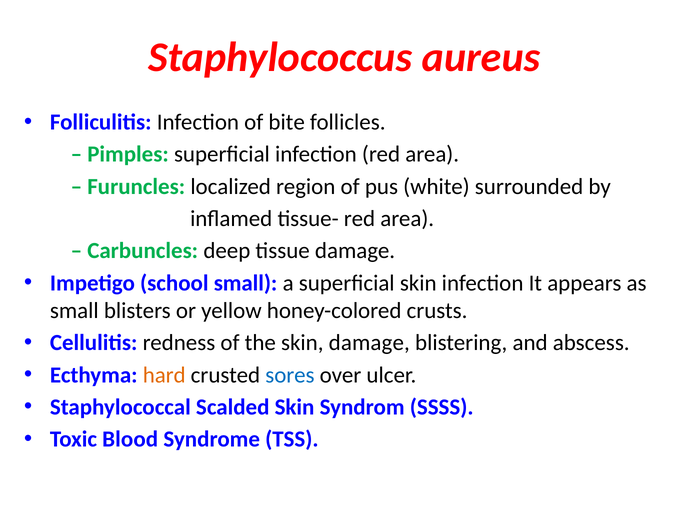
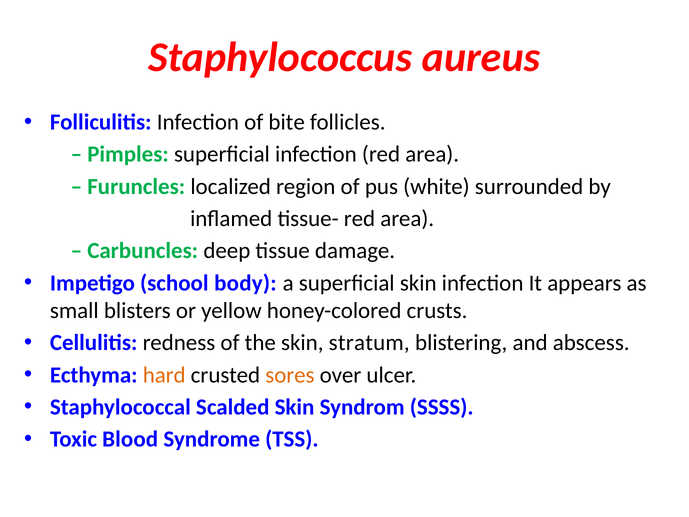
school small: small -> body (245, 283)
skin damage: damage -> stratum (369, 343)
sores colour: blue -> orange (290, 375)
